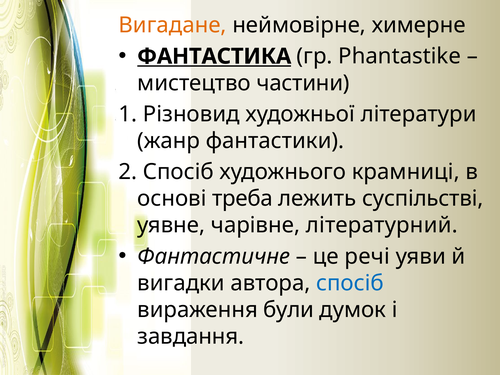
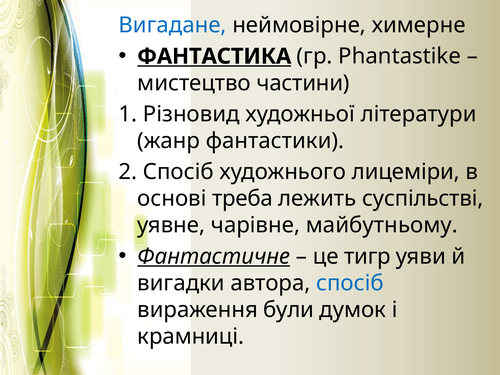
Вигадане colour: orange -> blue (173, 25)
крамниці: крамниці -> лицеміри (406, 172)
літературний: літературний -> майбутньому (382, 225)
Фантастичне underline: none -> present (214, 256)
речі: речі -> тигр (367, 256)
завдання: завдання -> крамниці (191, 336)
